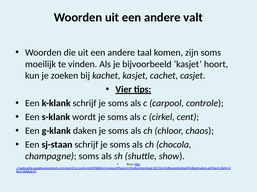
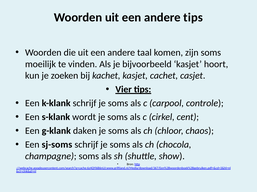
andere valt: valt -> tips (193, 17)
sj-staan: sj-staan -> sj-soms (57, 145)
